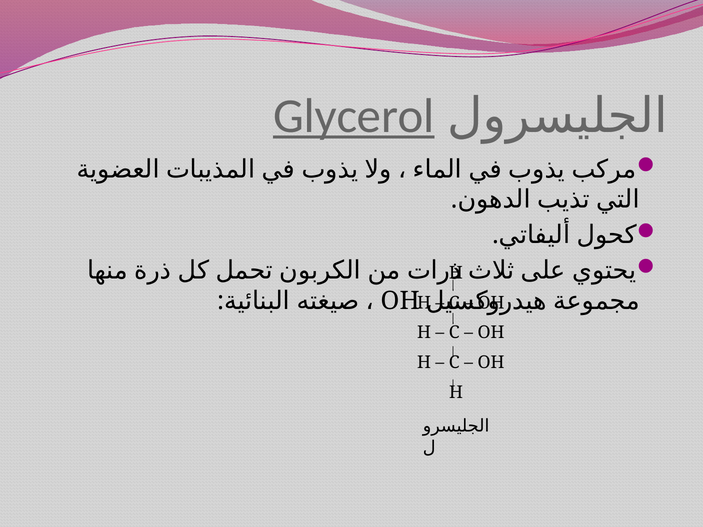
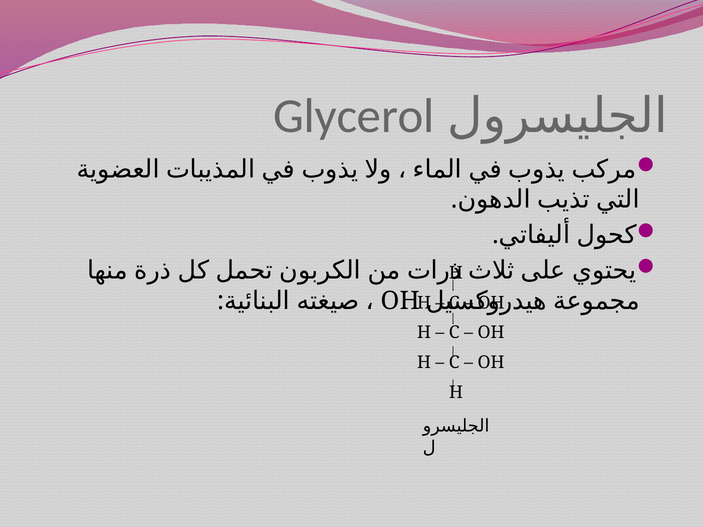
Glycerol underline: present -> none (354, 116)
